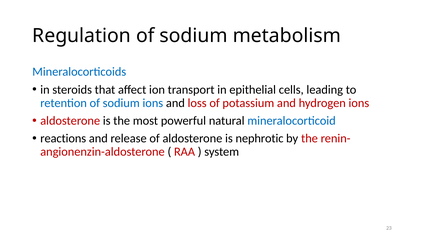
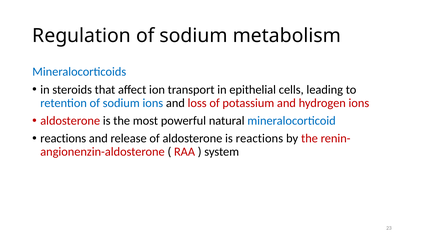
is nephrotic: nephrotic -> reactions (259, 138)
